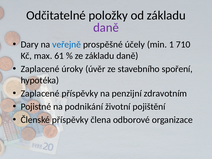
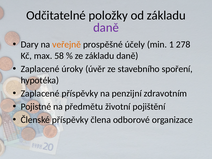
veřejně colour: blue -> orange (67, 44)
710: 710 -> 278 (183, 44)
61: 61 -> 58 (59, 56)
podnikání: podnikání -> předmětu (84, 107)
